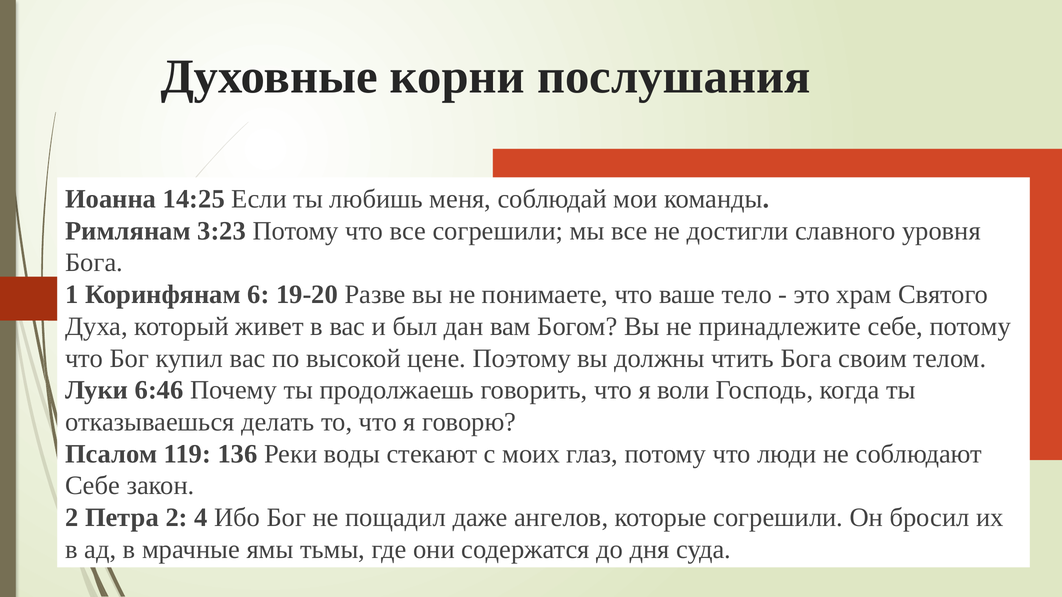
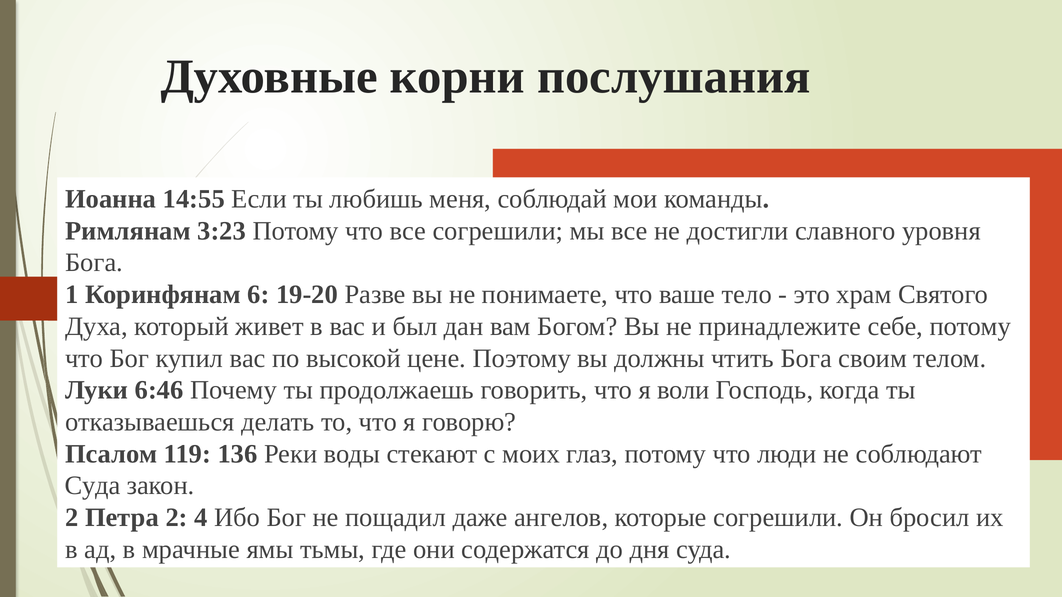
14:25: 14:25 -> 14:55 (194, 199)
Себе: Себе -> Суда (93, 486)
